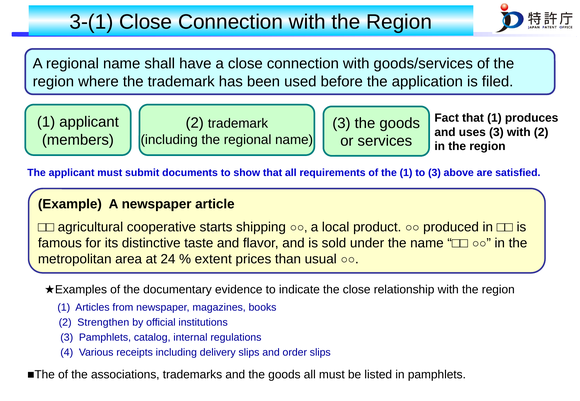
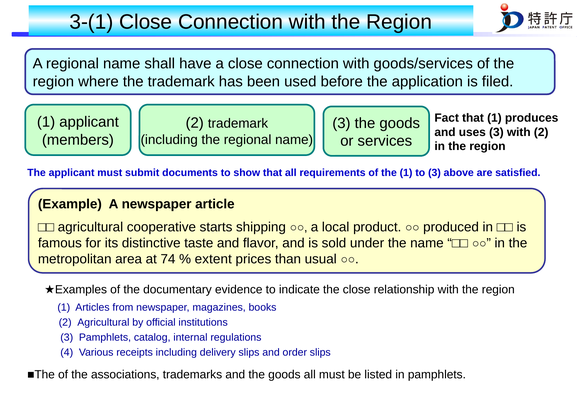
24: 24 -> 74 (168, 259)
2 Strengthen: Strengthen -> Agricultural (103, 323)
